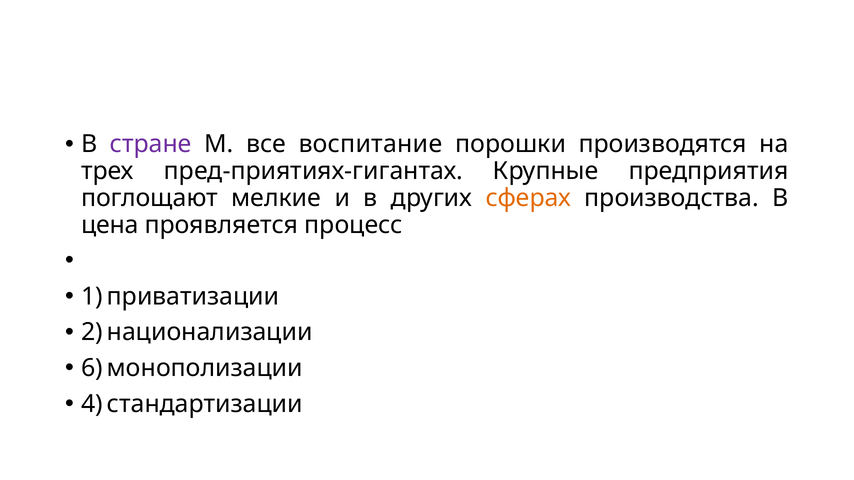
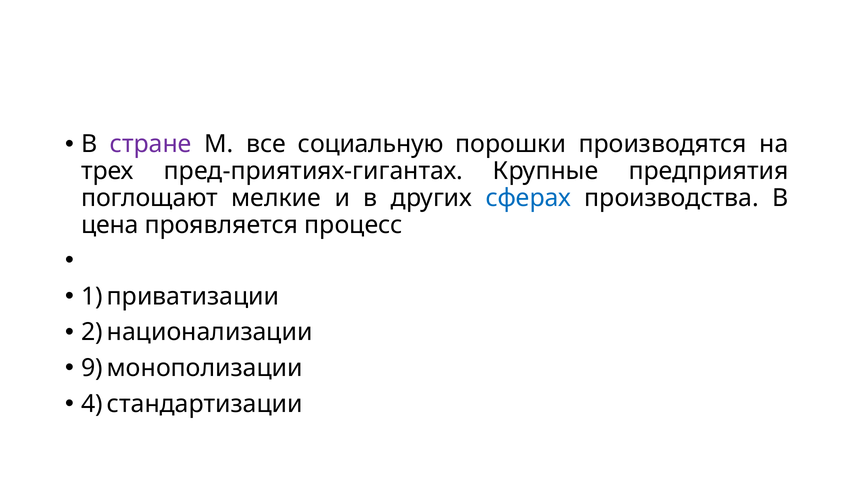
воспитание: воспитание -> социальную (371, 144)
сферах colour: orange -> blue (528, 198)
6: 6 -> 9 (92, 368)
